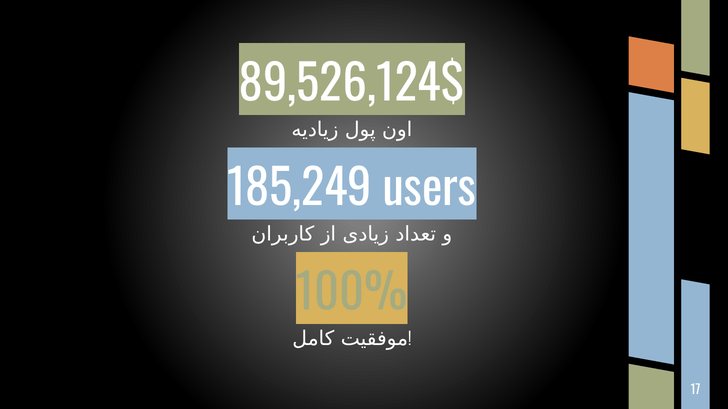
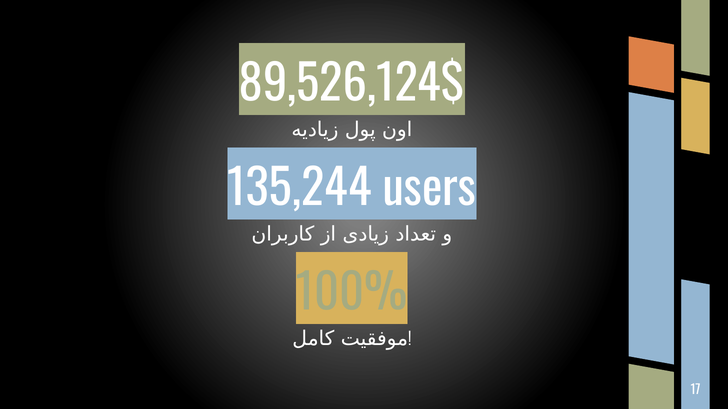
185,249: 185,249 -> 135,244 (299, 190)
